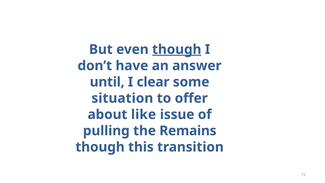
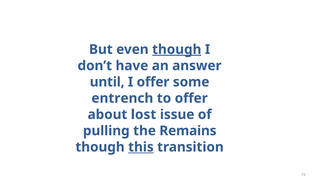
I clear: clear -> offer (153, 82)
situation: situation -> entrench (122, 98)
like: like -> lost (144, 114)
this underline: none -> present (141, 147)
